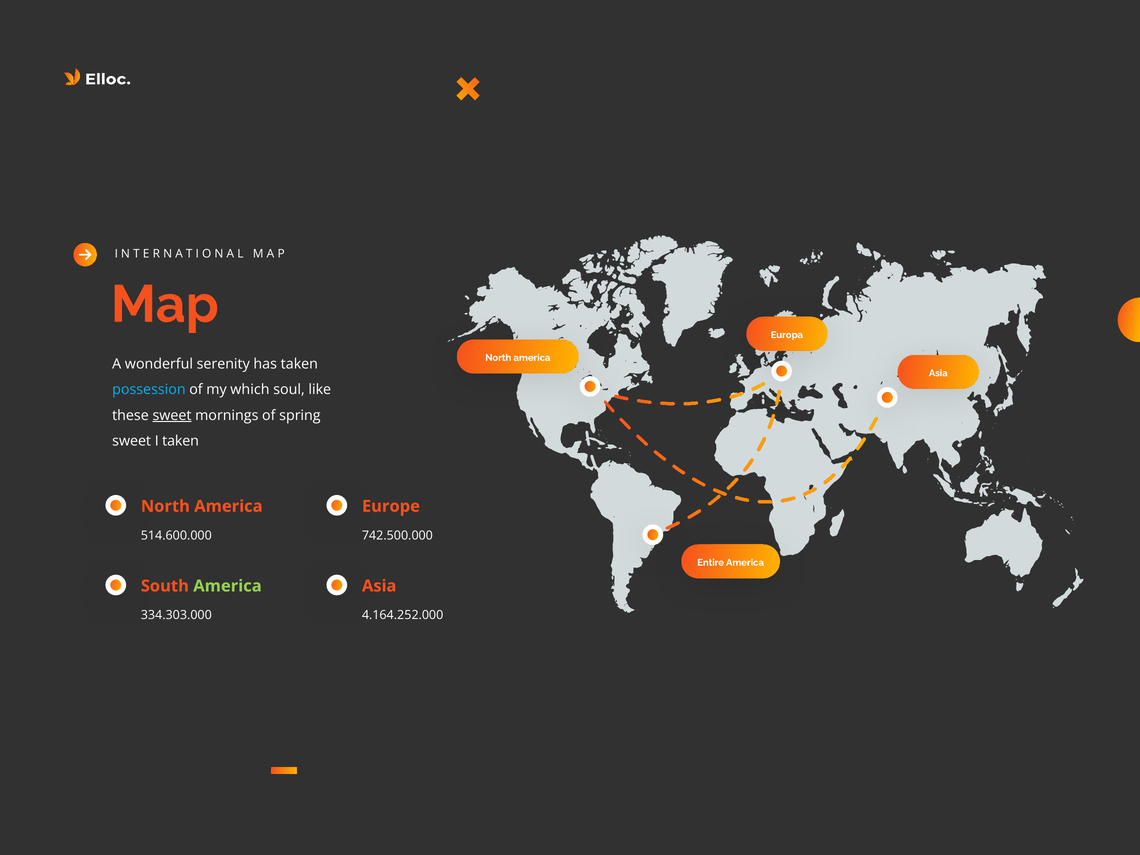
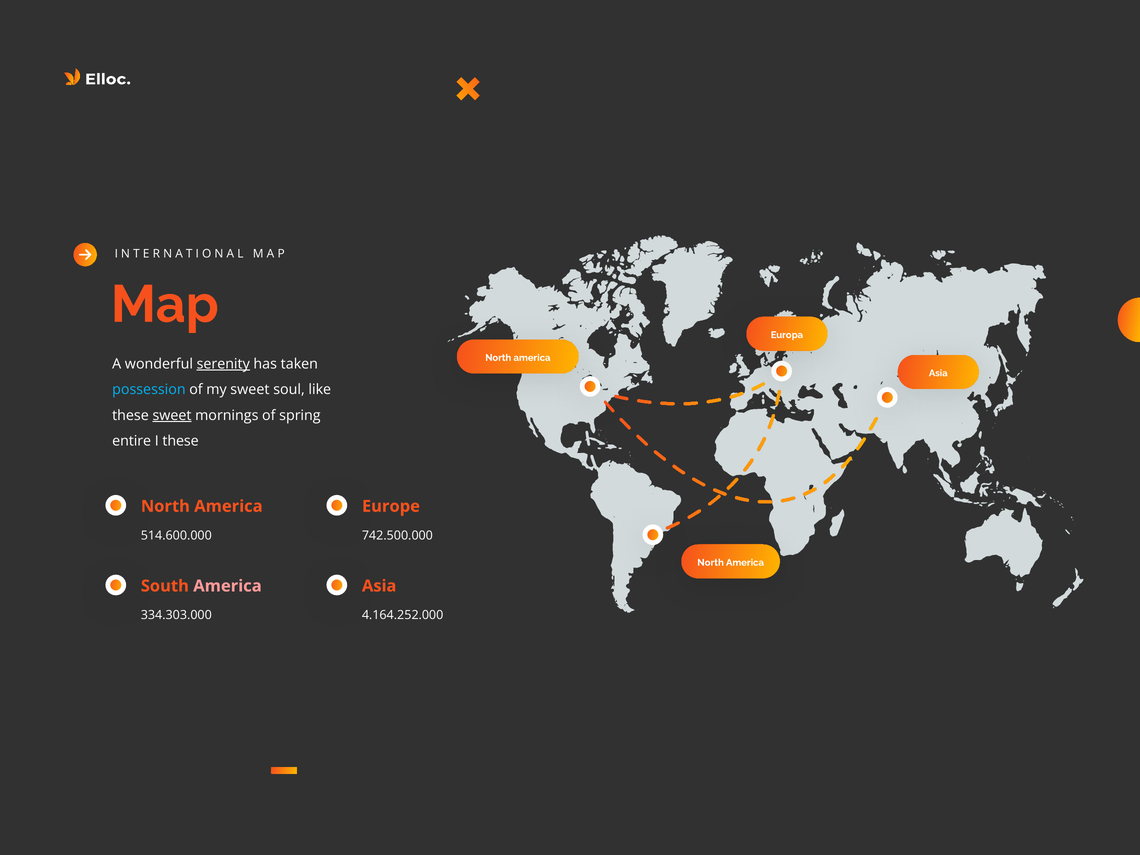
serenity underline: none -> present (223, 364)
my which: which -> sweet (250, 390)
sweet: sweet -> entire (132, 441)
I taken: taken -> these (181, 441)
Entire: Entire -> North (711, 563)
America colour: light green -> pink (227, 586)
